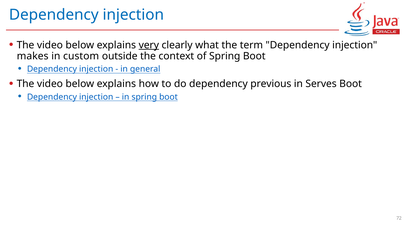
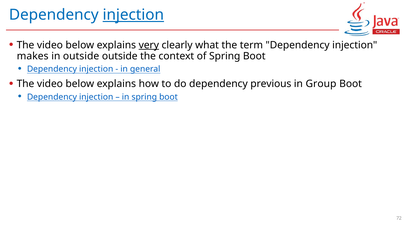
injection underline: none -> present (133, 15)
in custom: custom -> outside (81, 56)
Serves: Serves -> Group (321, 84)
